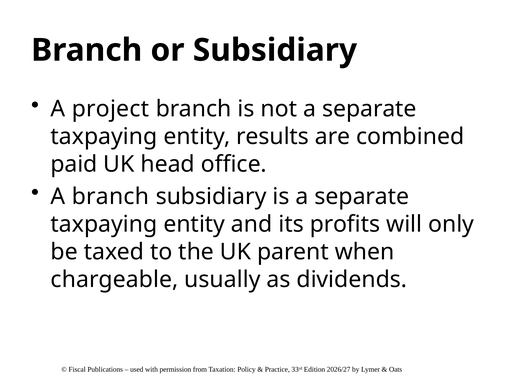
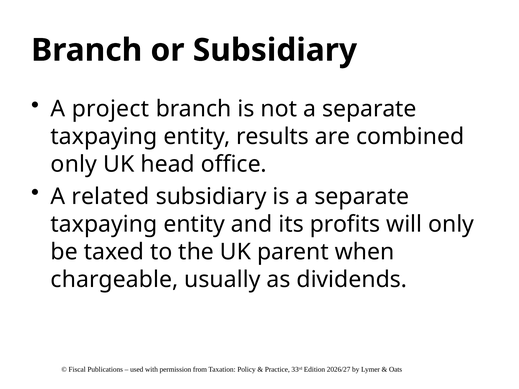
paid: paid -> only (74, 164)
A branch: branch -> related (110, 197)
